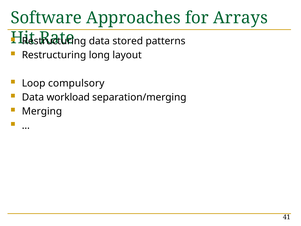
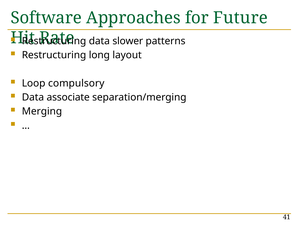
Arrays: Arrays -> Future (240, 18)
stored: stored -> slower (128, 41)
workload: workload -> associate (68, 97)
